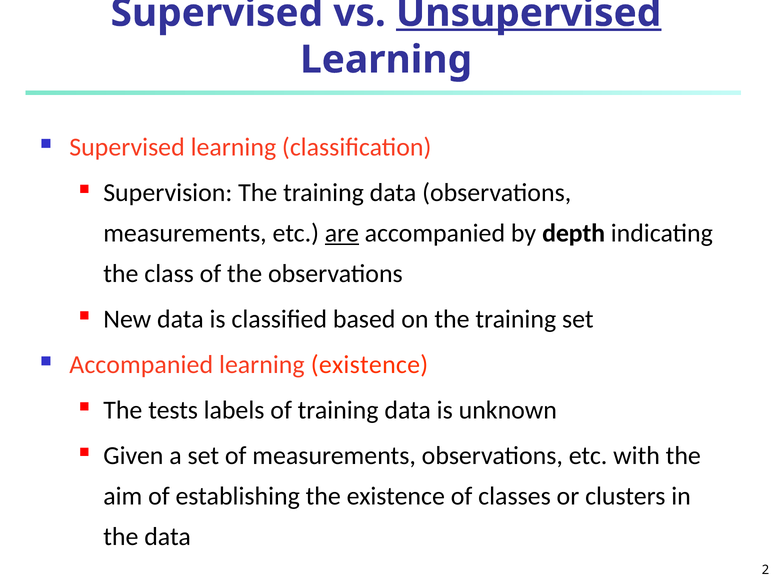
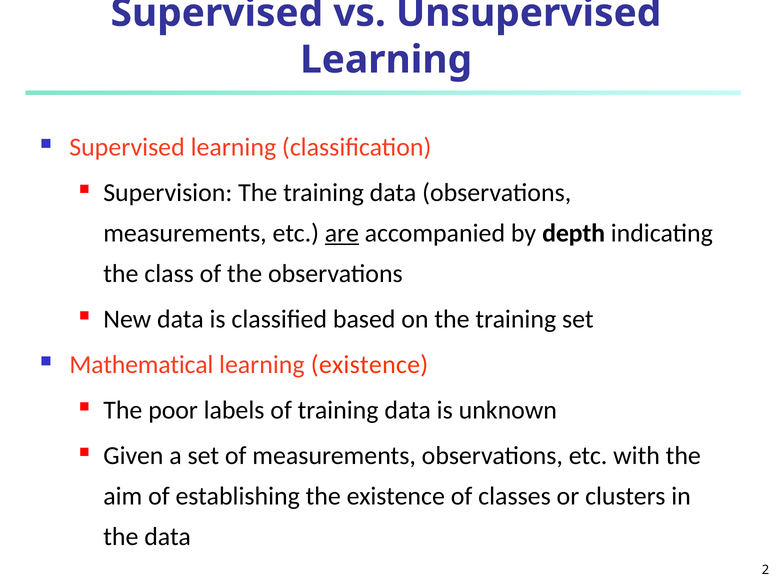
Unsupervised underline: present -> none (529, 13)
Accompanied: Accompanied -> Mathematical (141, 365)
tests: tests -> poor (173, 410)
